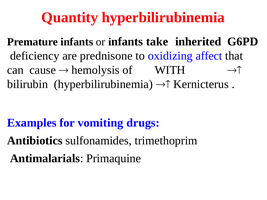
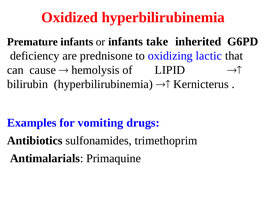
Quantity: Quantity -> Oxidized (70, 17)
affect: affect -> lactic (209, 56)
WITH: WITH -> LIPID (170, 70)
